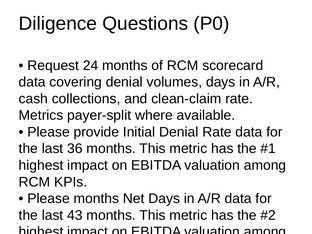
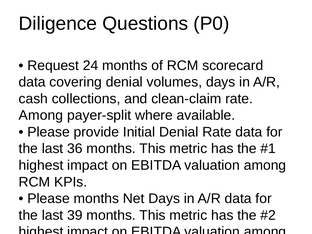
Metrics: Metrics -> Among (41, 115)
43: 43 -> 39 (75, 215)
